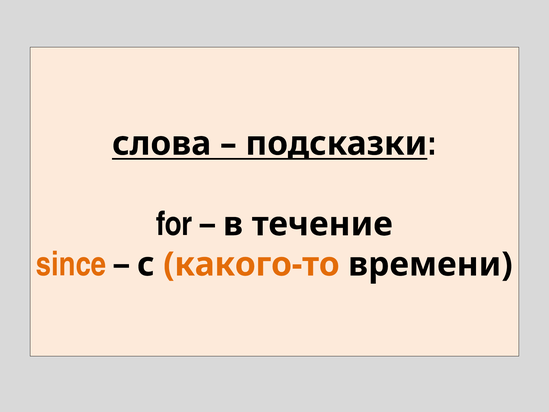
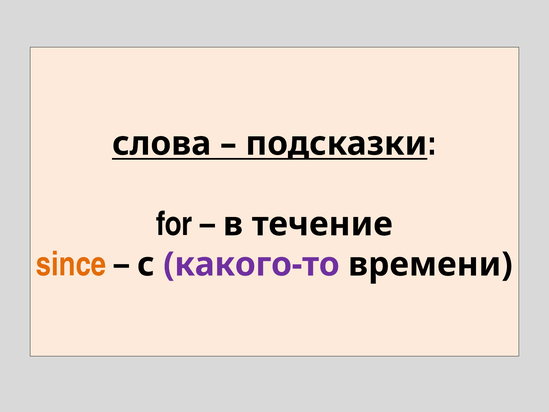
какого-то colour: orange -> purple (251, 264)
